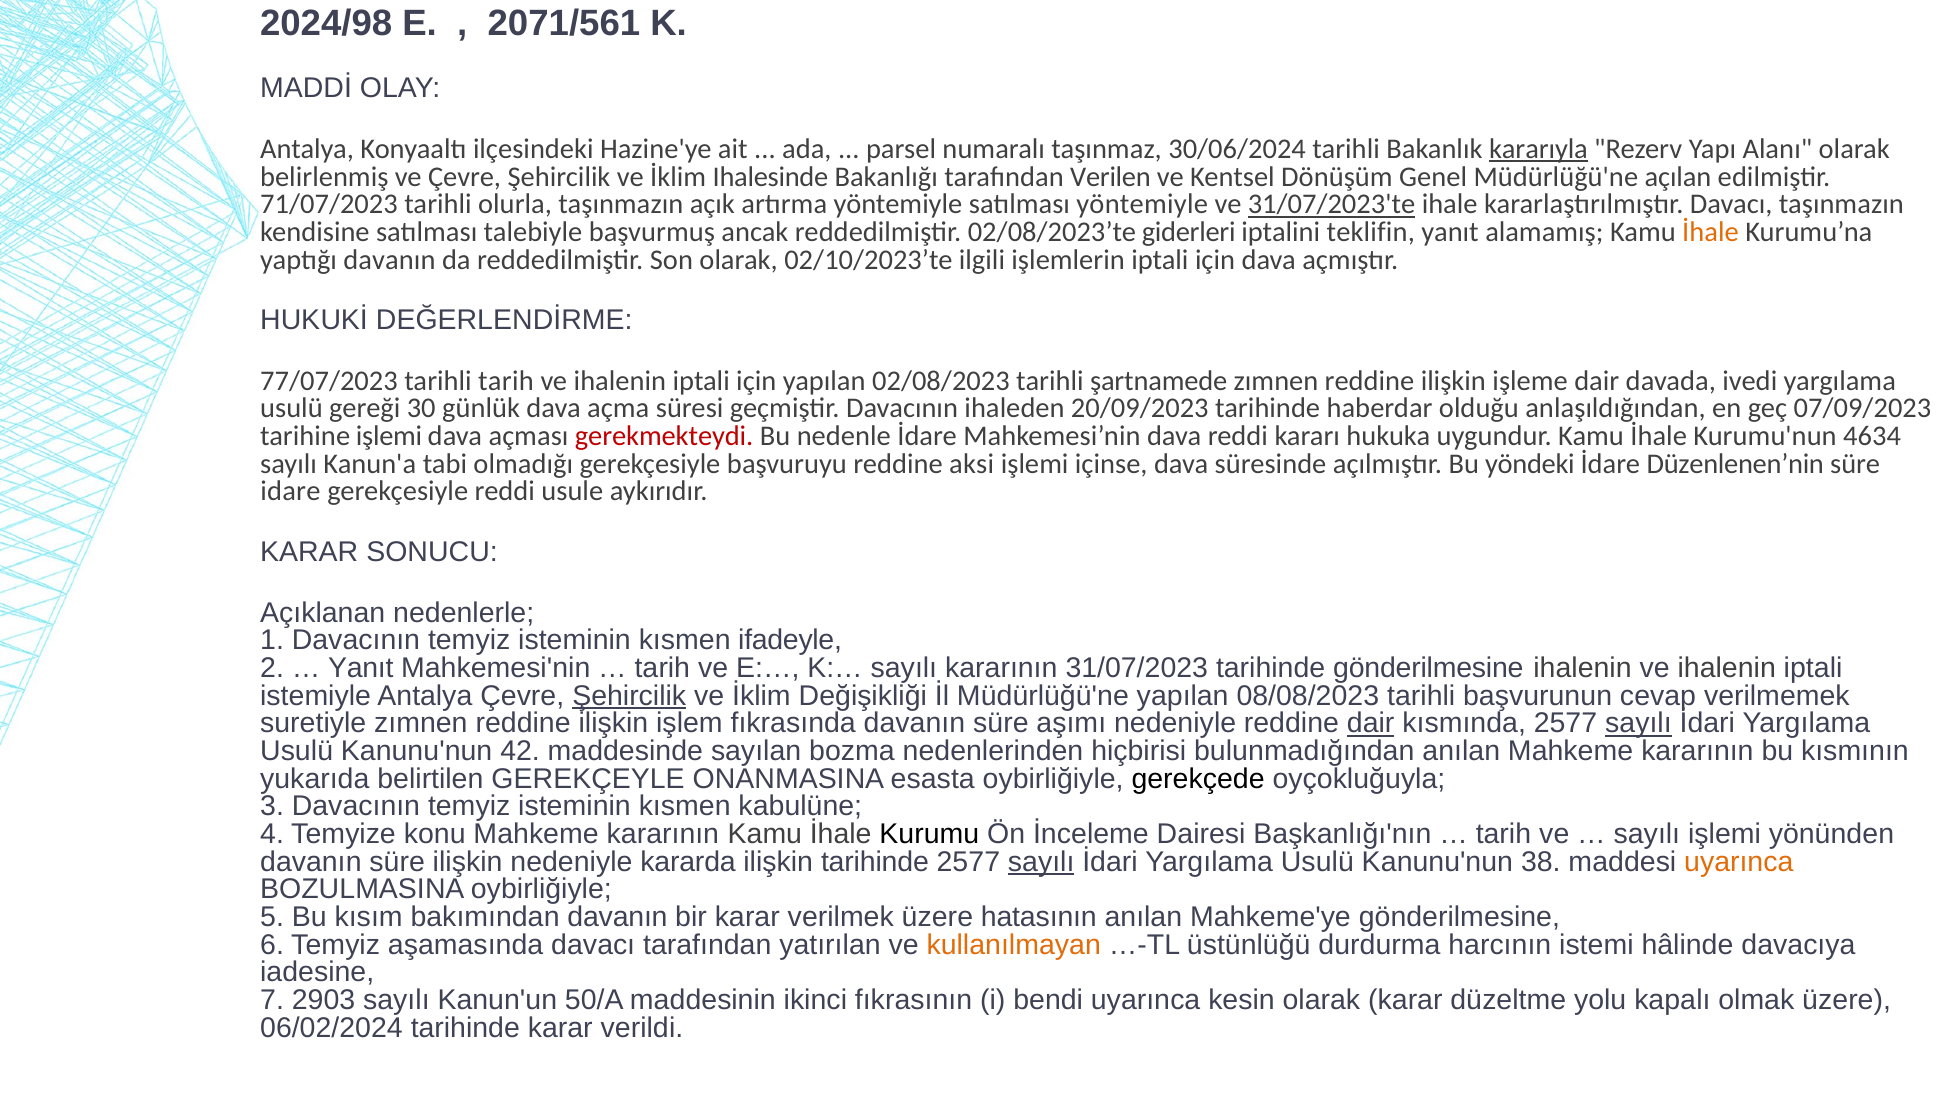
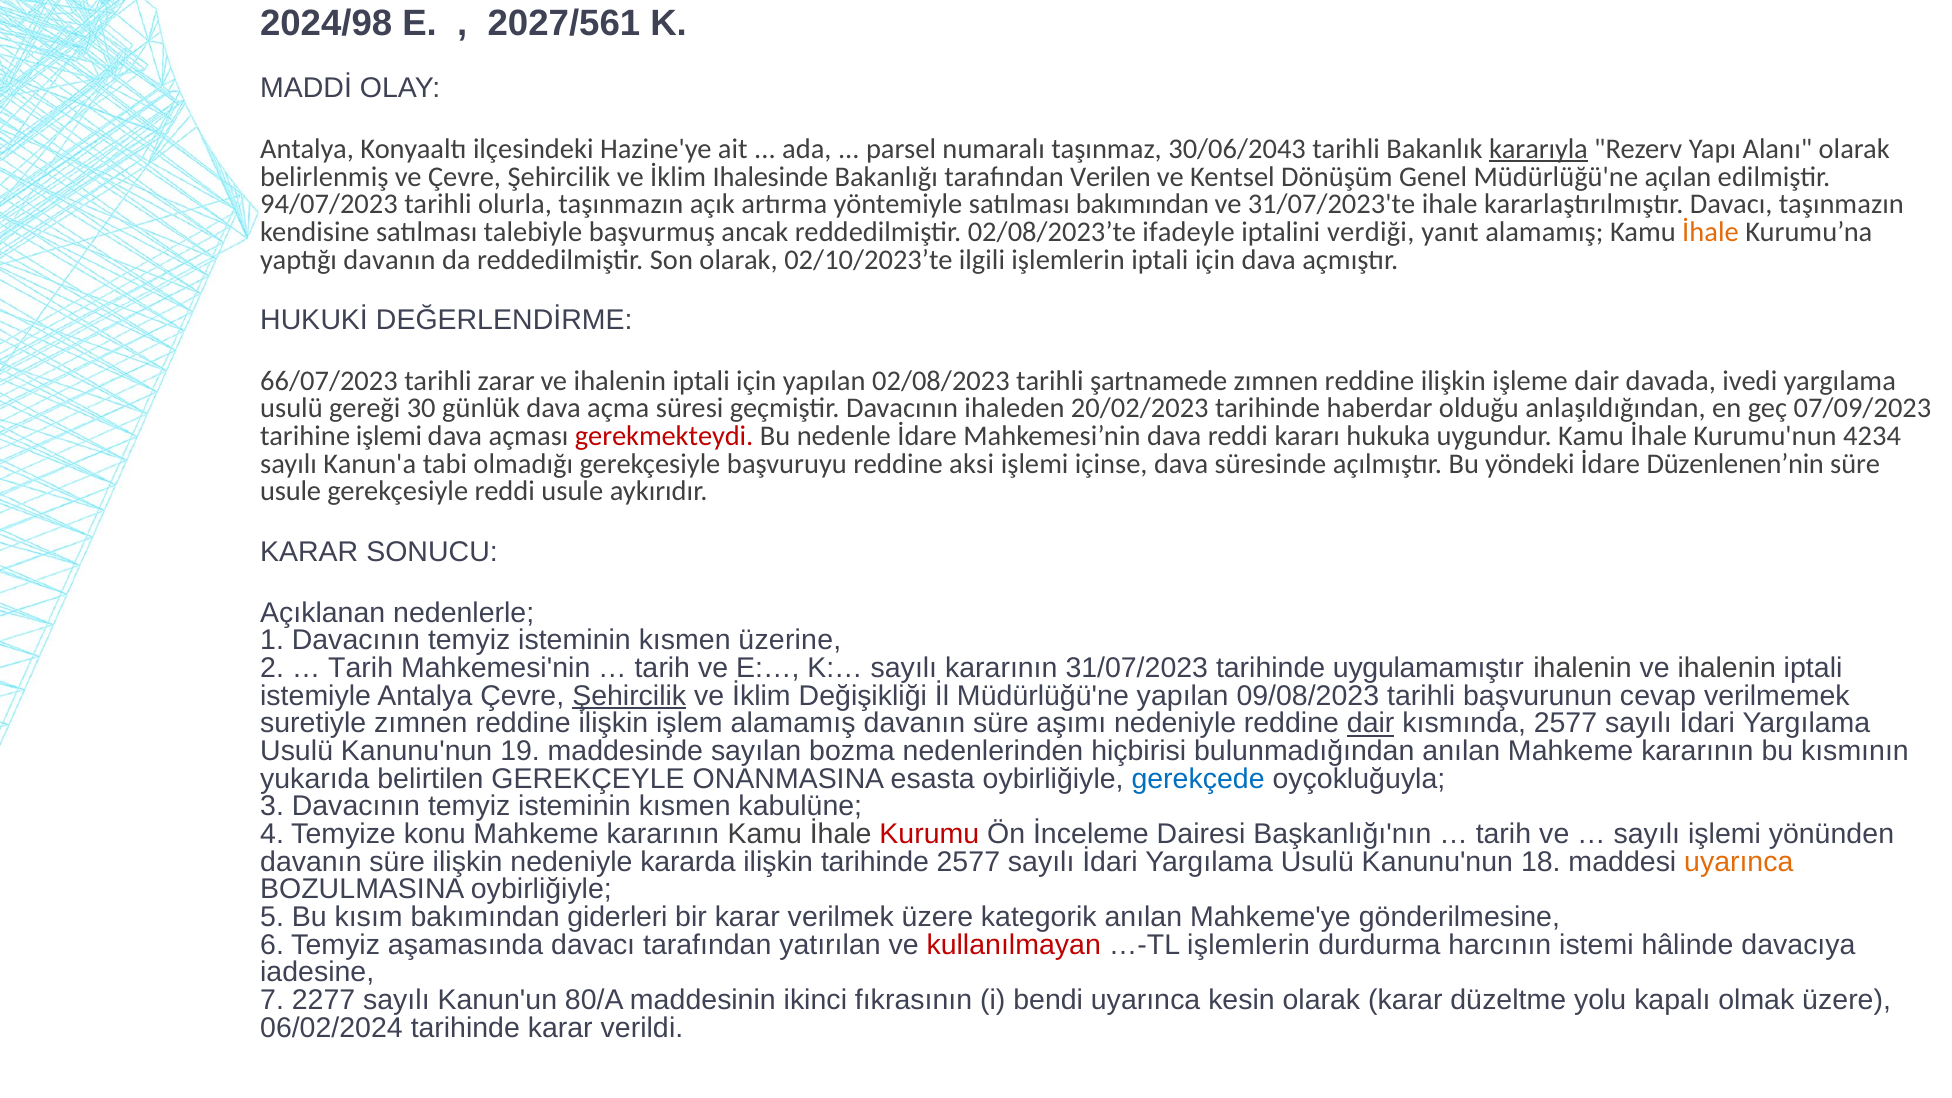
2071/561: 2071/561 -> 2027/561 (564, 24)
30/06/2024: 30/06/2024 -> 30/06/2043 (1237, 149)
71/07/2023: 71/07/2023 -> 94/07/2023 (329, 204)
satılması yöntemiyle: yöntemiyle -> bakımından (1142, 204)
31/07/2023'te underline: present -> none (1332, 204)
giderleri: giderleri -> ifadeyle (1189, 232)
teklifin: teklifin -> verdiği (1371, 232)
77/07/2023: 77/07/2023 -> 66/07/2023 (329, 381)
tarihli tarih: tarih -> zarar (506, 381)
20/09/2023: 20/09/2023 -> 20/02/2023 (1140, 409)
4634: 4634 -> 4234 (1872, 436)
idare: idare -> usule (291, 492)
ifadeyle: ifadeyle -> üzerine (790, 640)
Yanıt: Yanıt -> Tarih (361, 668)
tarihinde gönderilmesine: gönderilmesine -> uygulamamıştır (1428, 668)
08/08/2023: 08/08/2023 -> 09/08/2023 (1308, 696)
işlem fıkrasında: fıkrasında -> alamamış (793, 723)
sayılı underline: present -> none (1638, 723)
42: 42 -> 19 (520, 751)
gerekçede colour: black -> blue (1198, 779)
Kurumu colour: black -> red (929, 834)
sayılı underline: present -> none (1041, 862)
38: 38 -> 18 (1541, 862)
bakımından davanın: davanın -> giderleri (617, 917)
hatasının: hatasının -> kategorik (1039, 917)
kullanılmayan colour: orange -> red (1014, 945)
…-TL üstünlüğü: üstünlüğü -> işlemlerin (1249, 945)
2903: 2903 -> 2277 (324, 1000)
50/A: 50/A -> 80/A (594, 1000)
